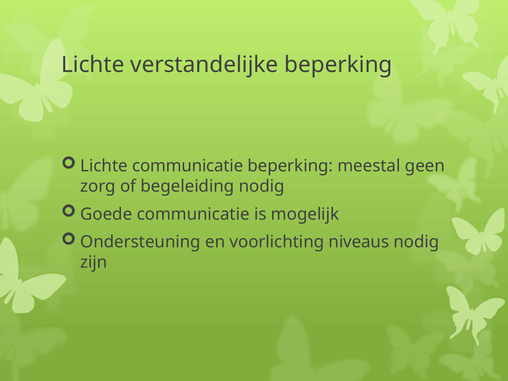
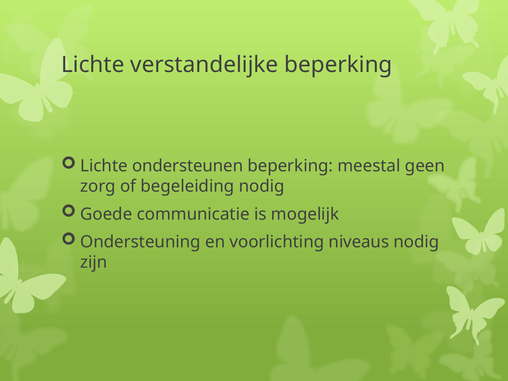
Lichte communicatie: communicatie -> ondersteunen (188, 166)
